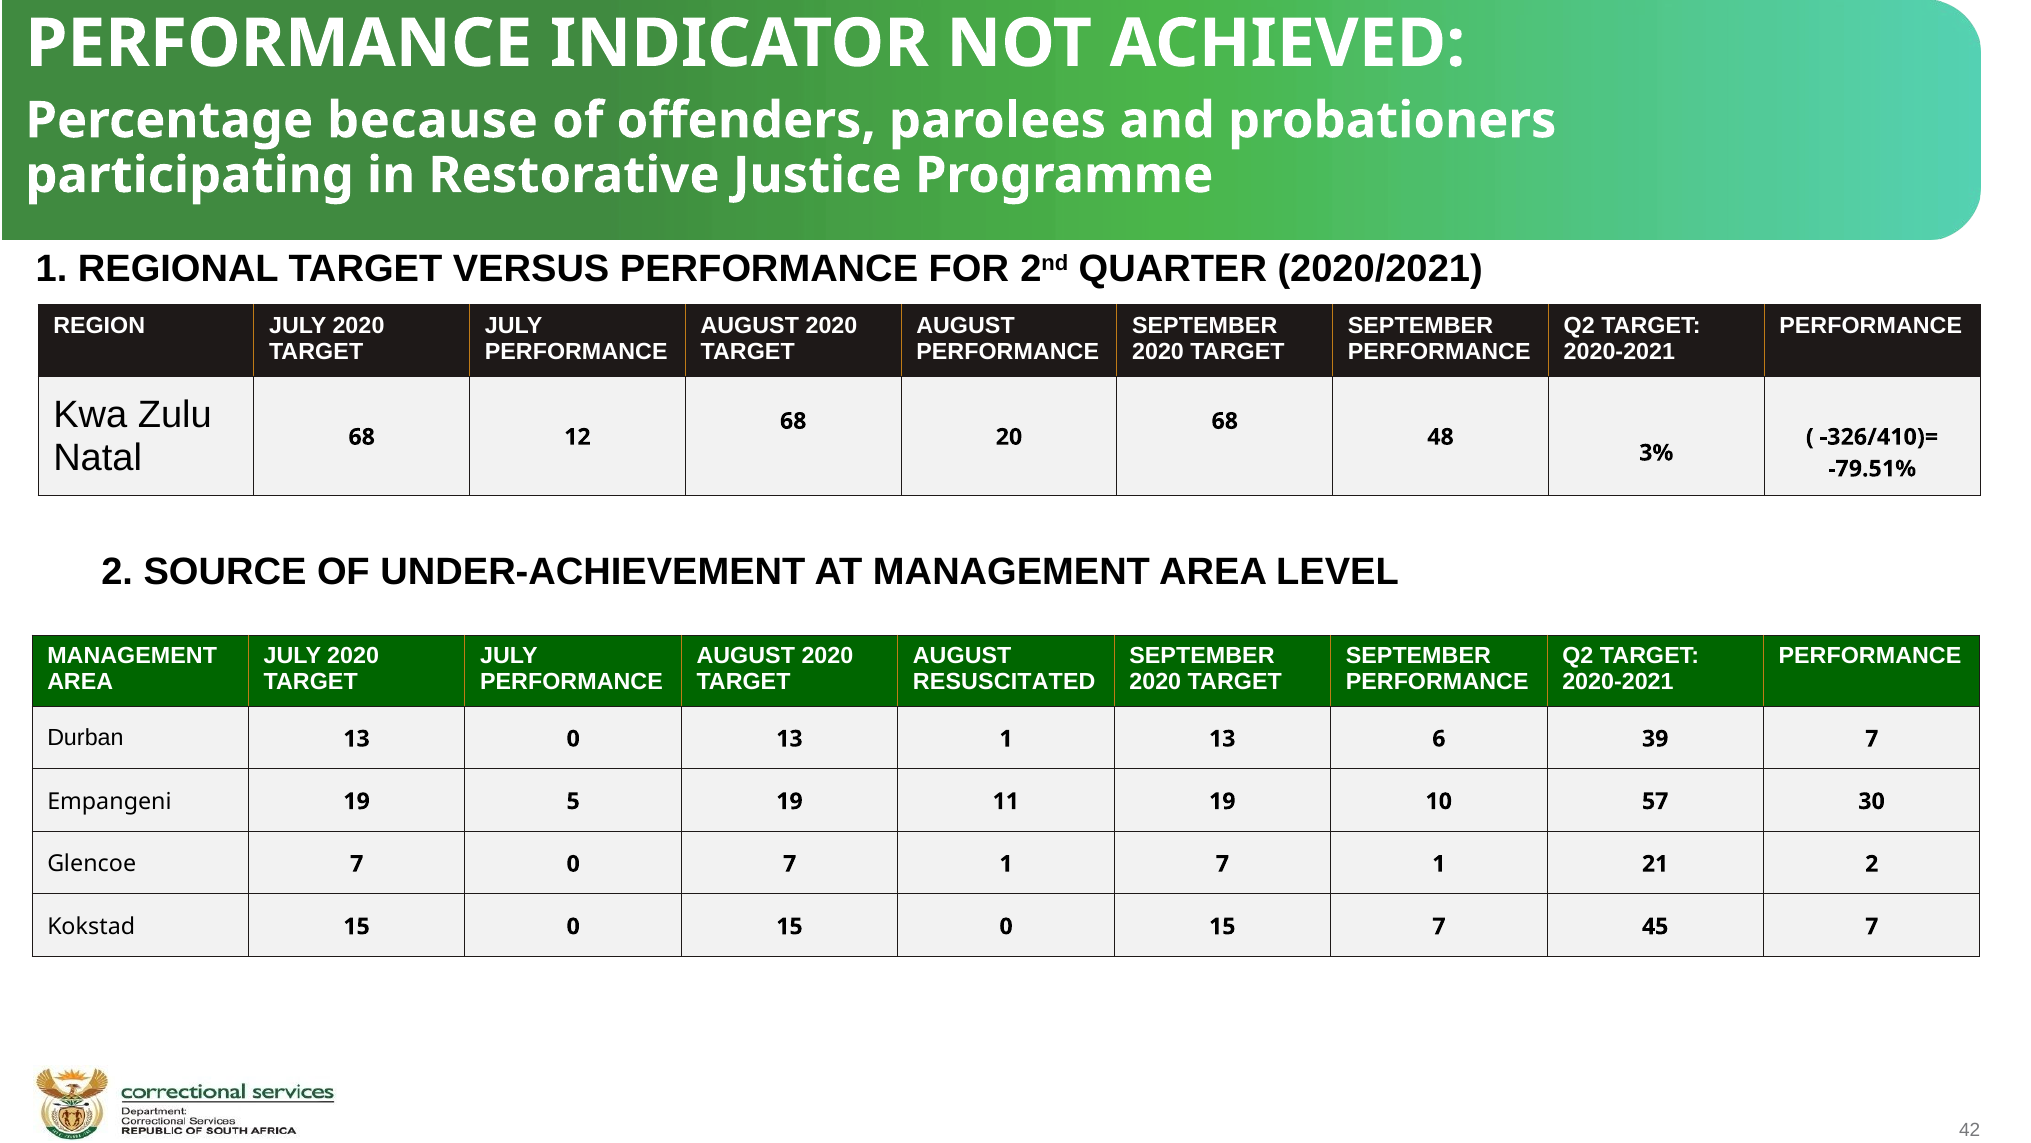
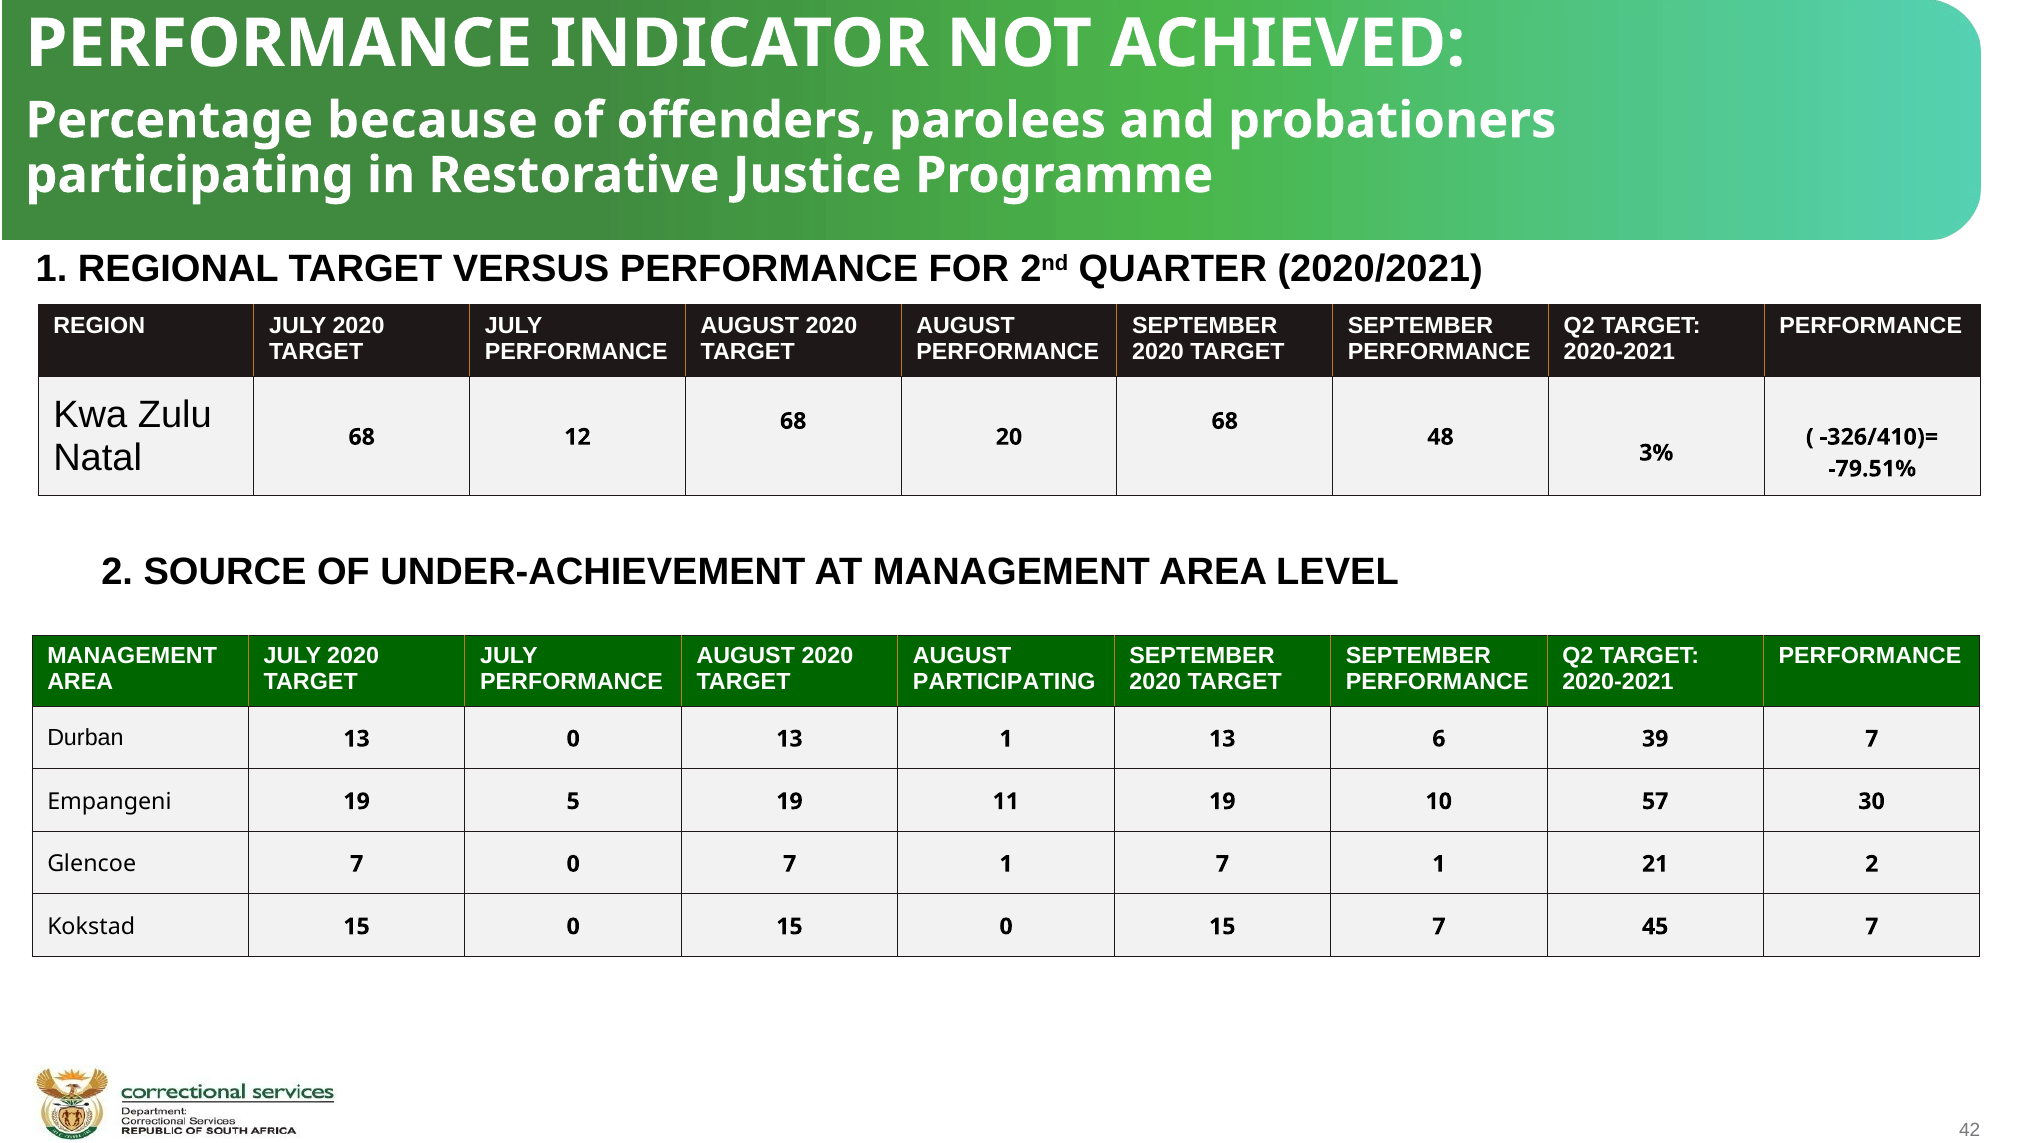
RESUSCITATED: RESUSCITATED -> PARTICIPATING (1004, 682)
